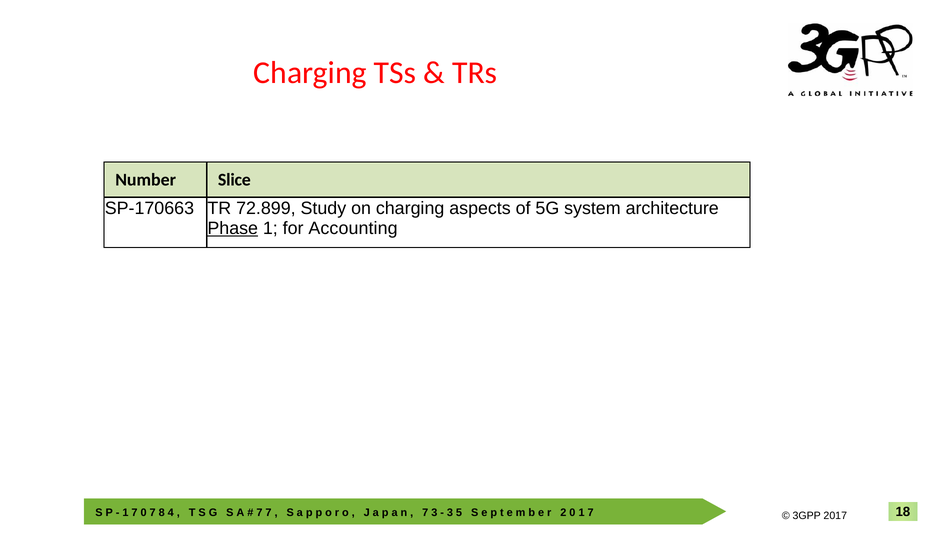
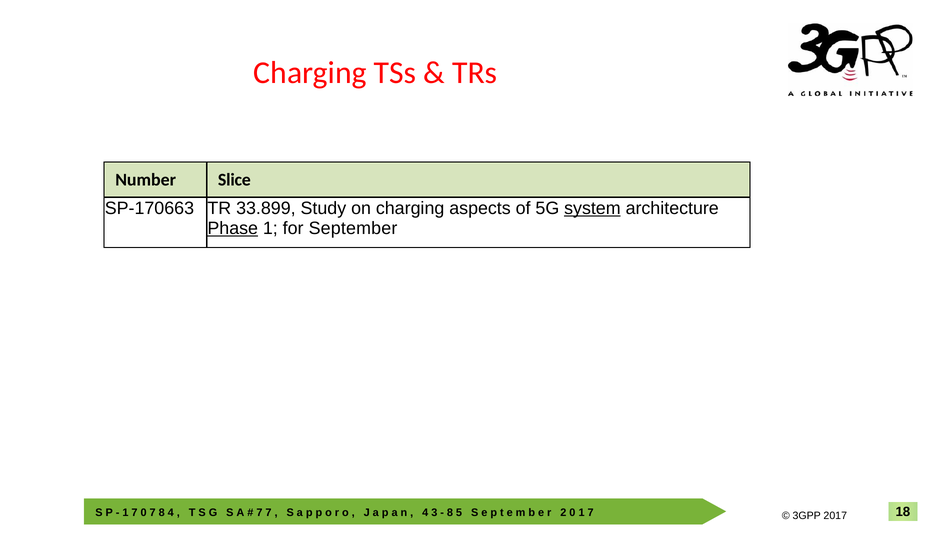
72.899: 72.899 -> 33.899 (266, 208)
system underline: none -> present (592, 208)
Accounting: Accounting -> September (353, 228)
7: 7 -> 4 (425, 512)
3: 3 -> 8 (450, 512)
